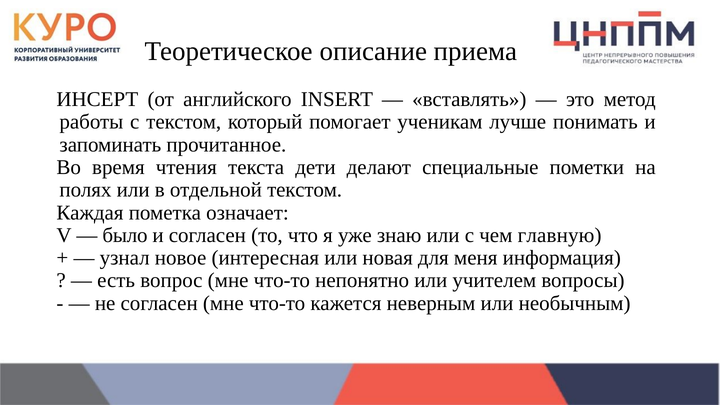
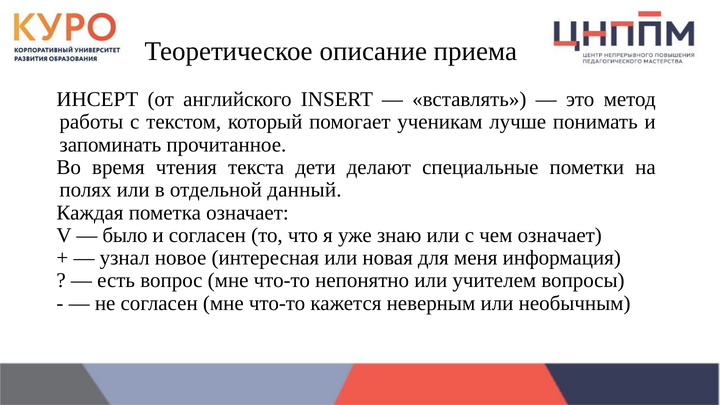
отдельной текстом: текстом -> данный (304, 190)
чем главную: главную -> означает (560, 235)
